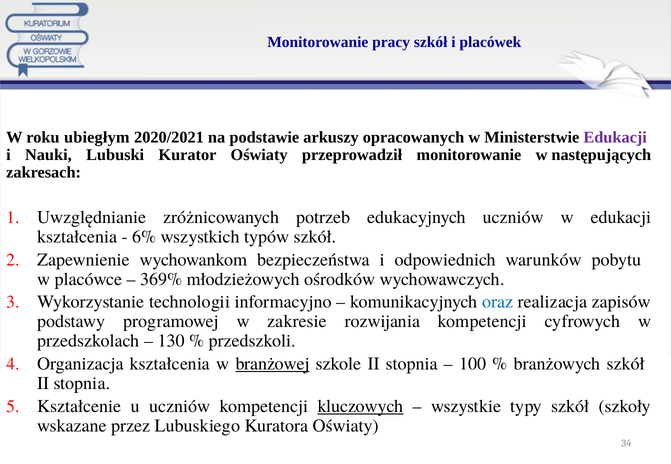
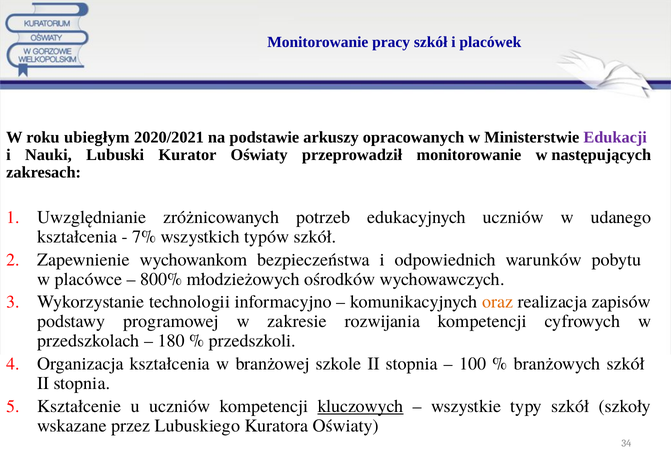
w edukacji: edukacji -> udanego (621, 217)
6%: 6% -> 7% (144, 237)
369%: 369% -> 800% (161, 279)
oraz colour: blue -> orange (498, 302)
130: 130 -> 180 (171, 341)
branżowej underline: present -> none (273, 364)
